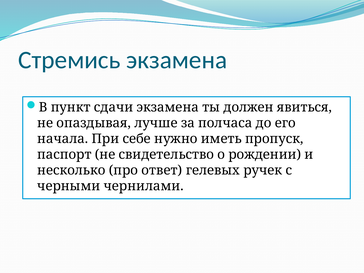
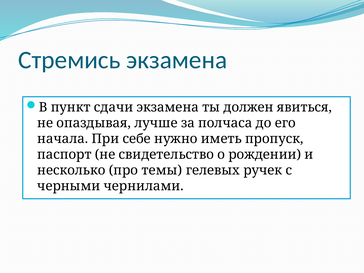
ответ: ответ -> темы (162, 170)
